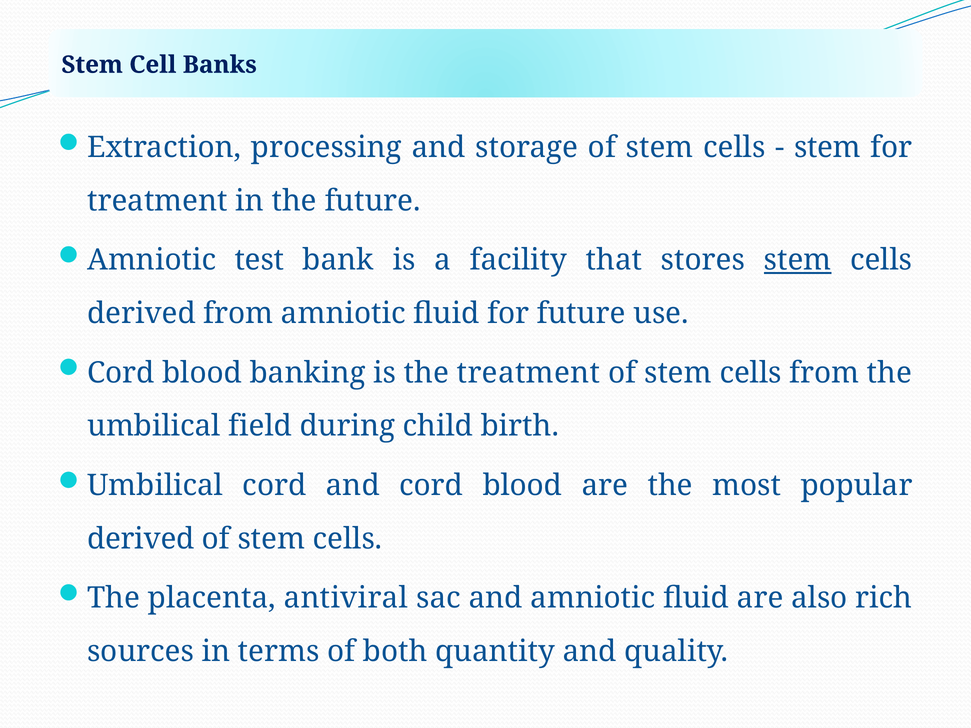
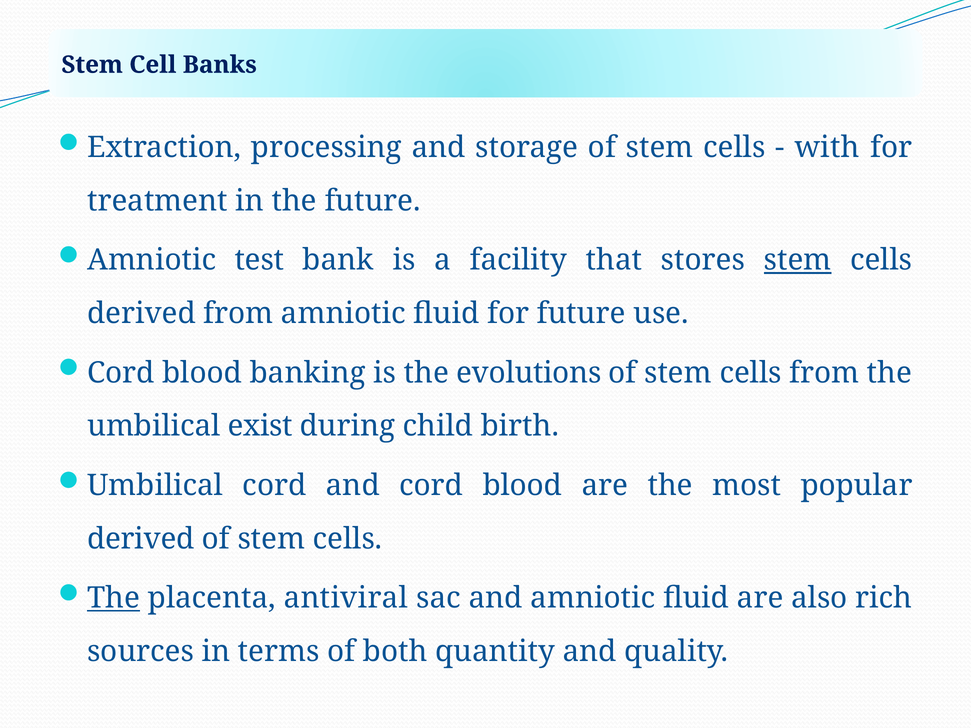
stem: stem -> with (827, 148)
the treatment: treatment -> evolutions (529, 373)
field: field -> exist (260, 426)
The underline: none -> present (114, 598)
